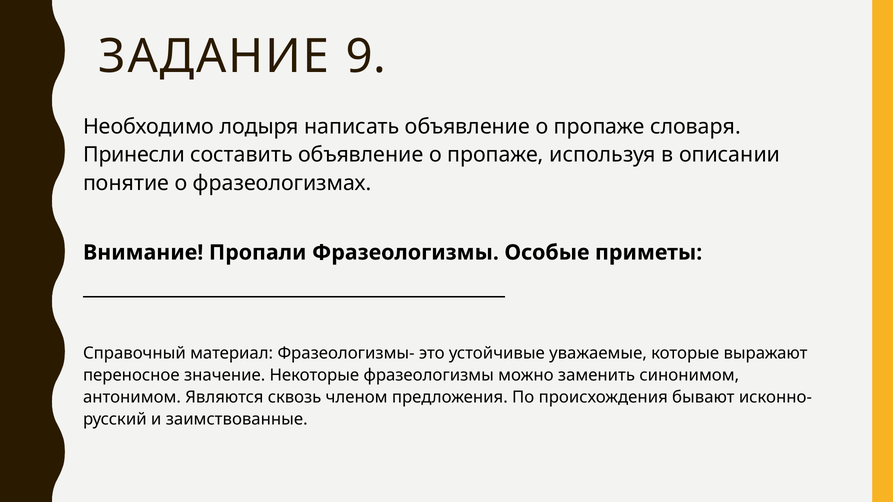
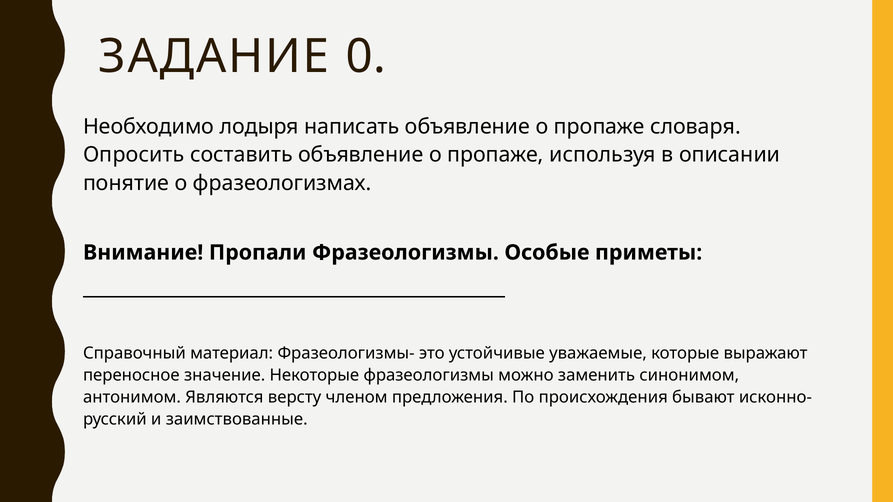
9: 9 -> 0 (366, 57)
Принесли: Принесли -> Опросить (134, 155)
сквозь: сквозь -> версту (295, 397)
